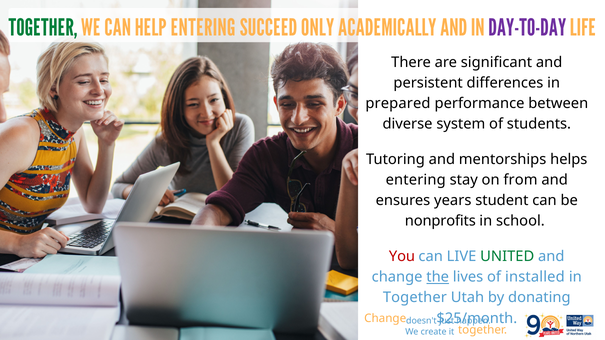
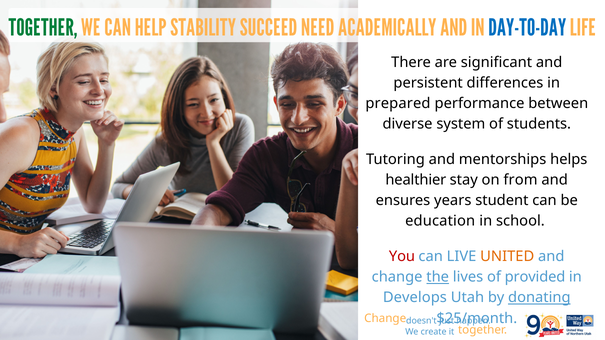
HELP ENTERING: ENTERING -> STABILITY (203, 28)
ONLY: ONLY -> NEED (318, 28)
DAY-TO-DAY colour: purple -> blue (527, 28)
entering: entering -> healthier (416, 180)
nonprofits: nonprofits -> education (440, 221)
UNITED colour: green -> orange (507, 257)
installed: installed -> provided (535, 277)
Together: Together -> Develops (415, 298)
donating underline: none -> present (539, 298)
